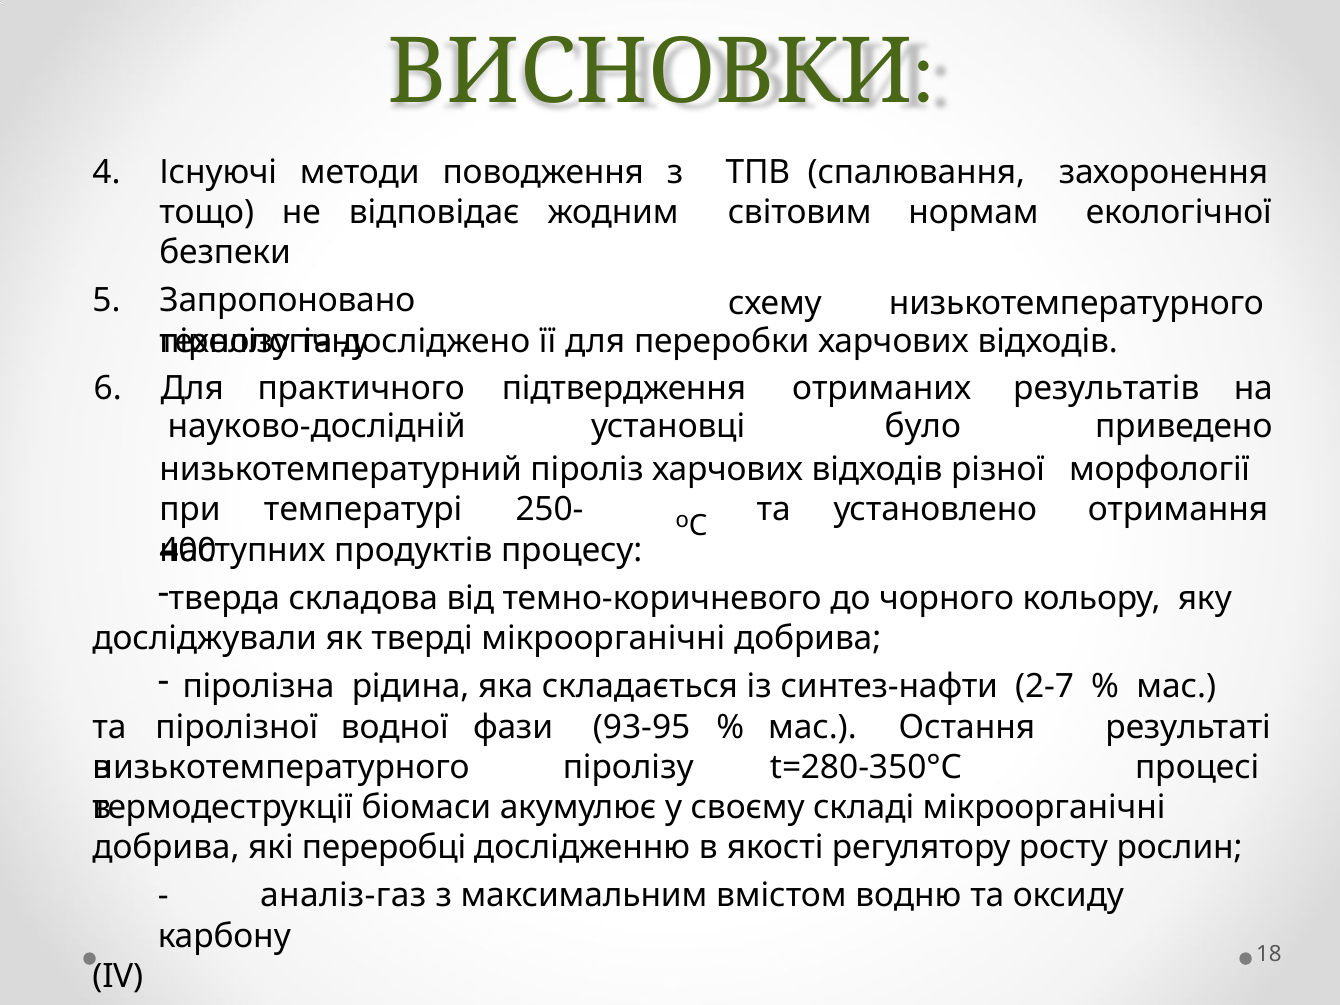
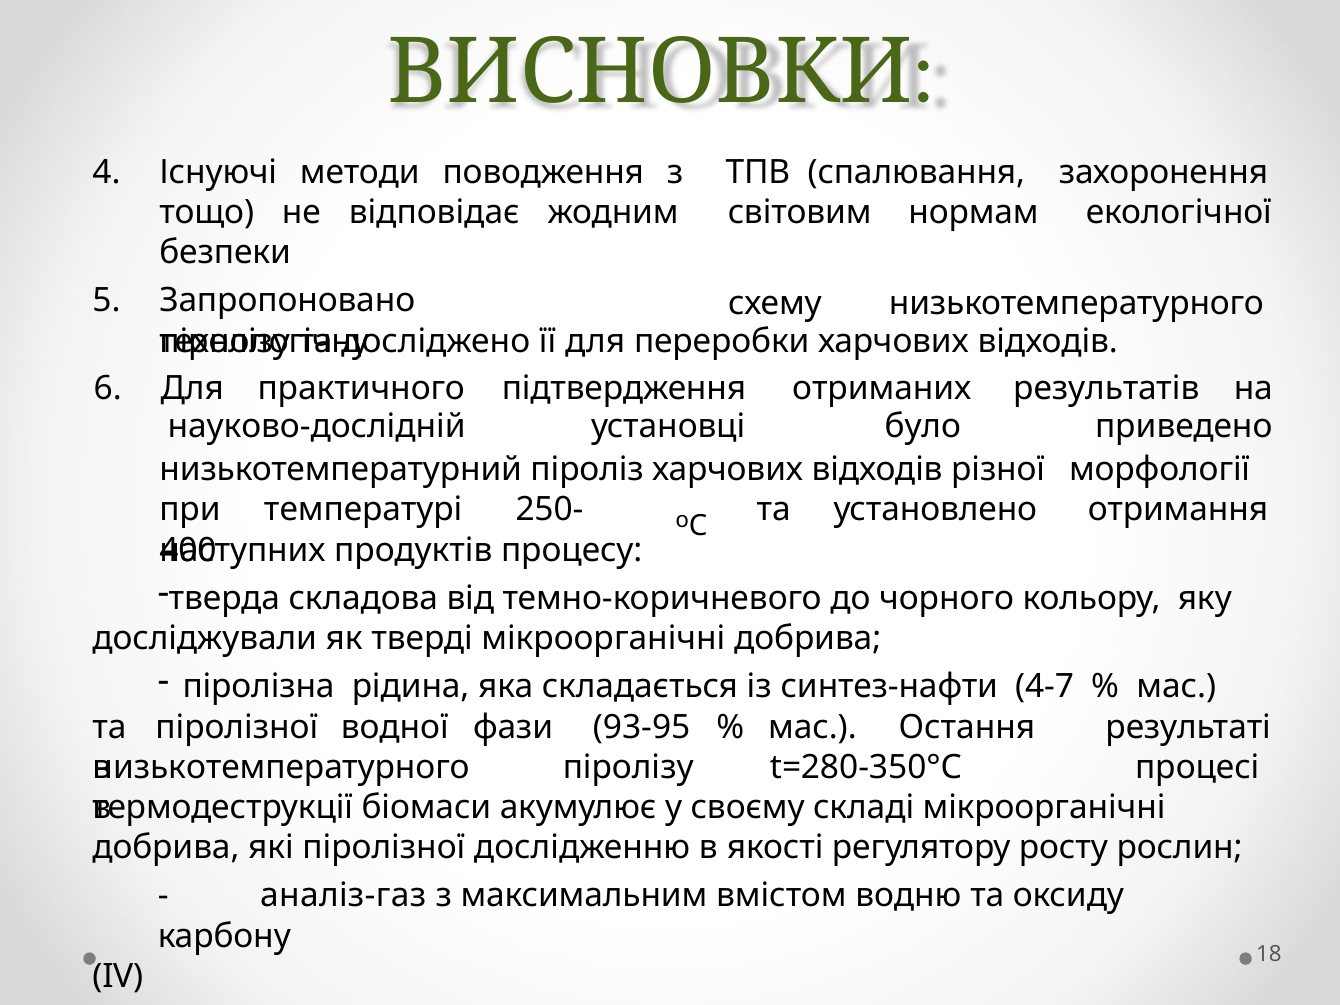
2-7: 2-7 -> 4-7 (1045, 687)
які переробці: переробці -> піролізної (384, 848)
